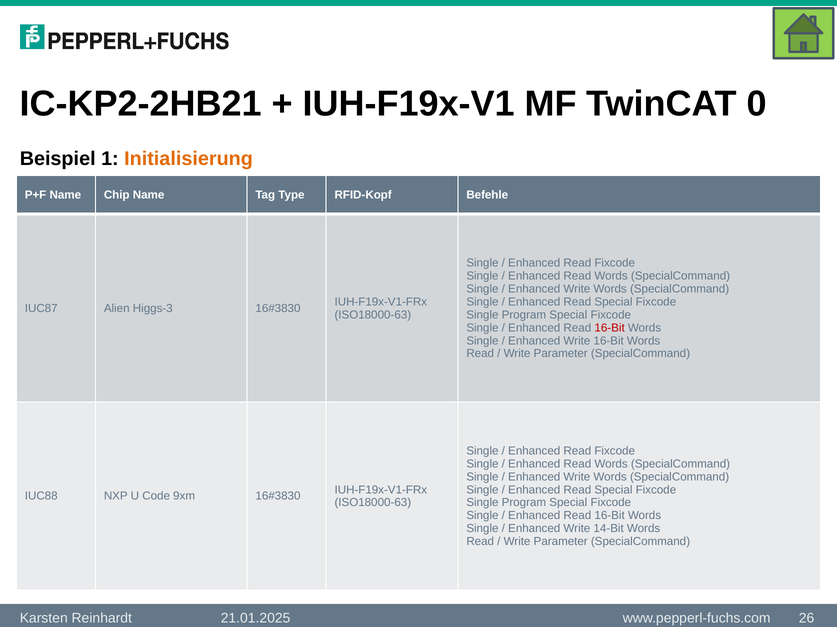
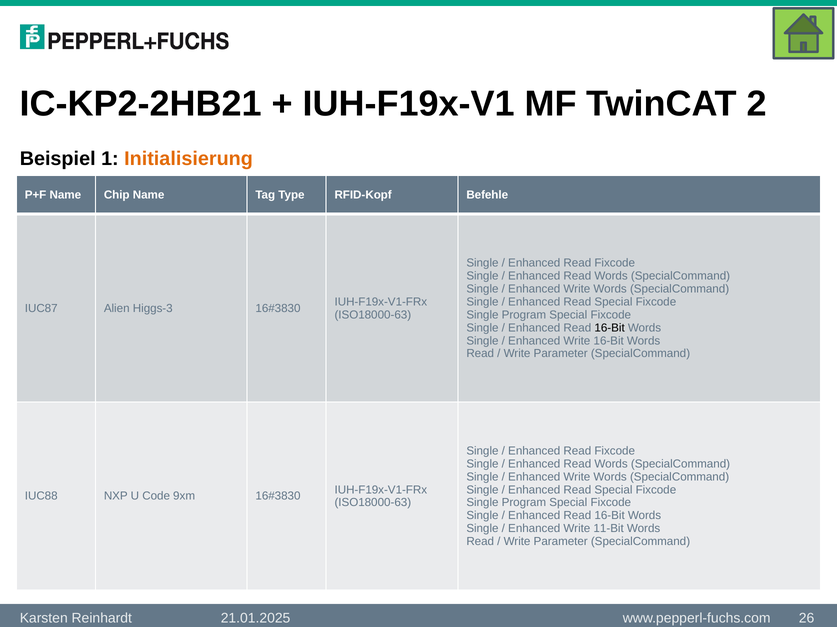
0: 0 -> 2 (757, 104)
16-Bit colour: red -> black (610, 328)
14-Bit: 14-Bit -> 11-Bit (609, 529)
